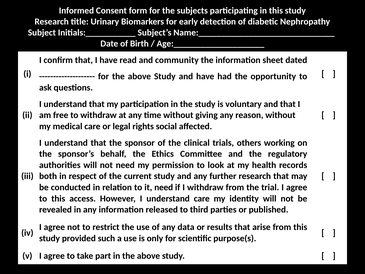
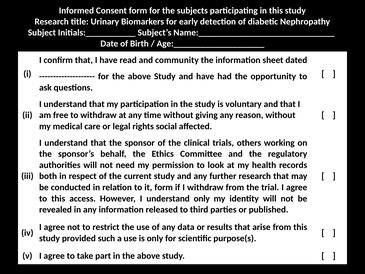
it need: need -> form (164, 187)
understand care: care -> only (202, 198)
